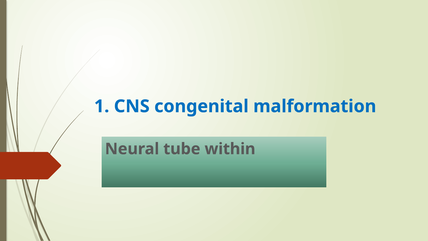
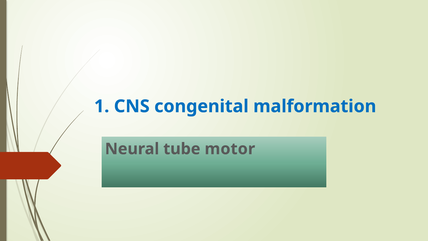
within: within -> motor (230, 149)
